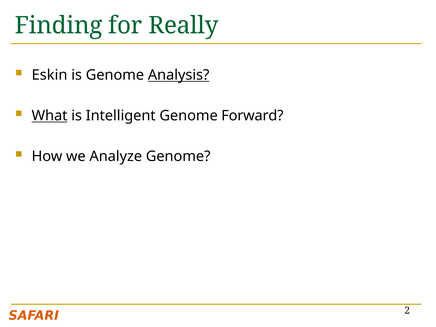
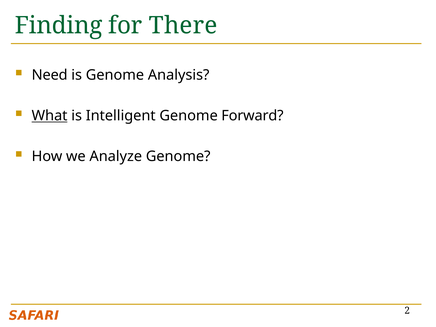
Really: Really -> There (183, 26)
Eskin: Eskin -> Need (50, 75)
Analysis underline: present -> none (179, 75)
